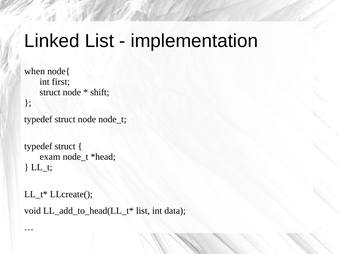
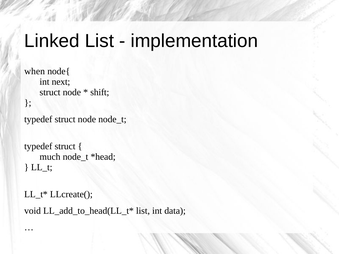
first: first -> next (61, 82)
exam: exam -> much (50, 157)
